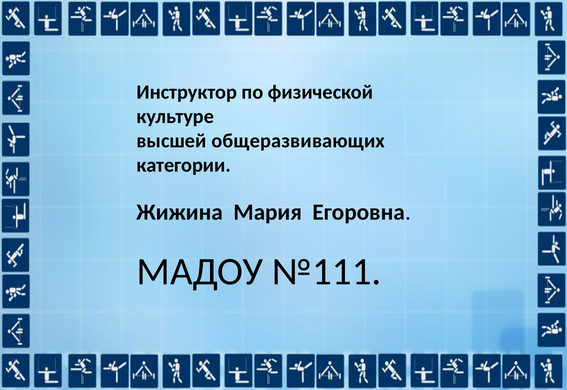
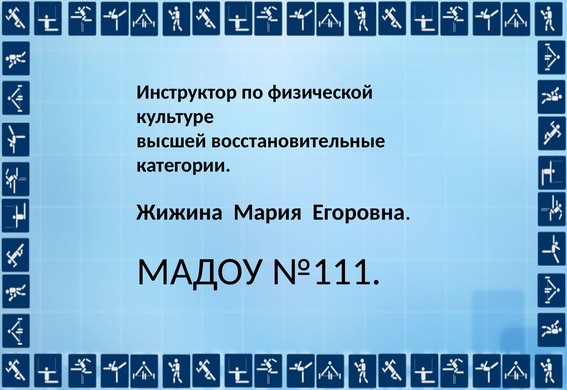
общеразвивающих: общеразвивающих -> восстановительные (298, 141)
